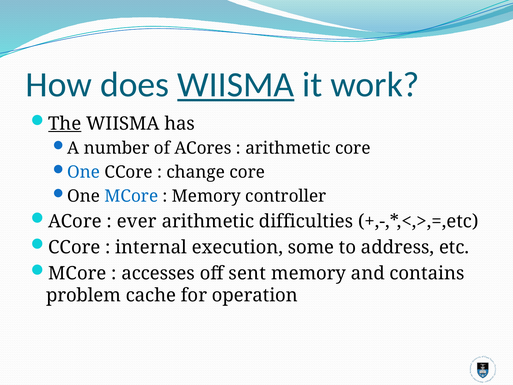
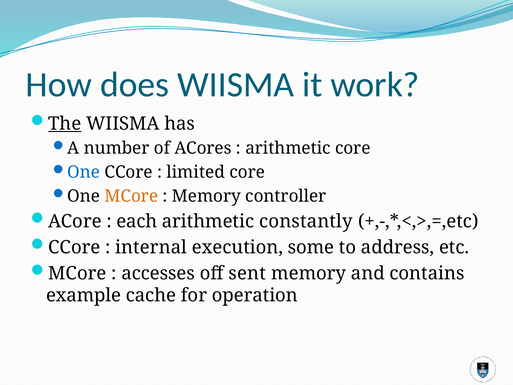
WIISMA underline: present -> none (236, 85)
change: change -> limited (196, 172)
MCore colour: blue -> orange (131, 196)
ever: ever -> each (137, 221)
difficulties: difficulties -> constantly (306, 221)
problem: problem -> example (84, 295)
